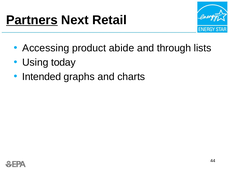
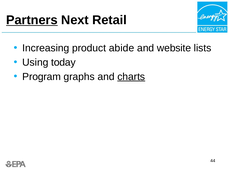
Accessing: Accessing -> Increasing (46, 48)
through: through -> website (174, 48)
Intended: Intended -> Program (42, 77)
charts underline: none -> present (131, 77)
